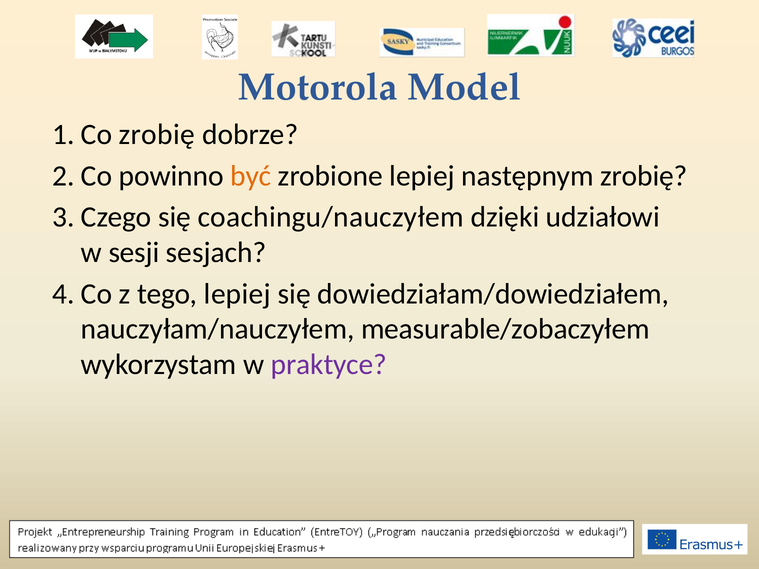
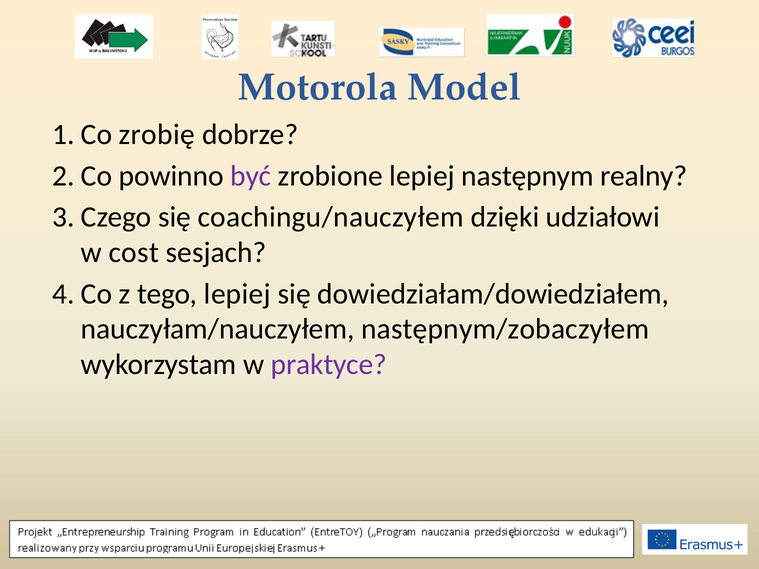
być colour: orange -> purple (251, 176)
następnym zrobię: zrobię -> realny (644, 176)
sesji: sesji -> cost (134, 253)
measurable/zobaczyłem: measurable/zobaczyłem -> następnym/zobaczyłem (505, 329)
